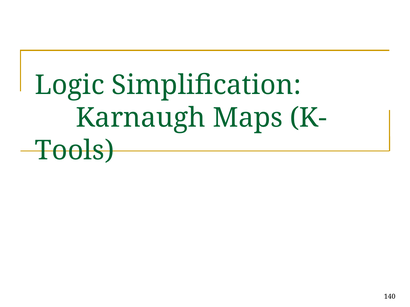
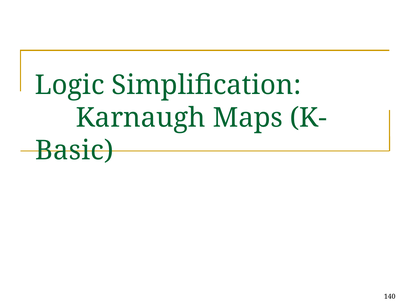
Tools: Tools -> Basic (74, 151)
